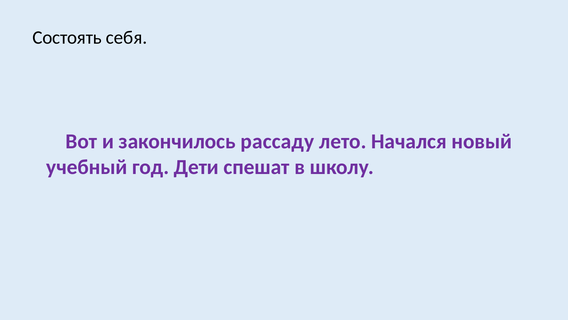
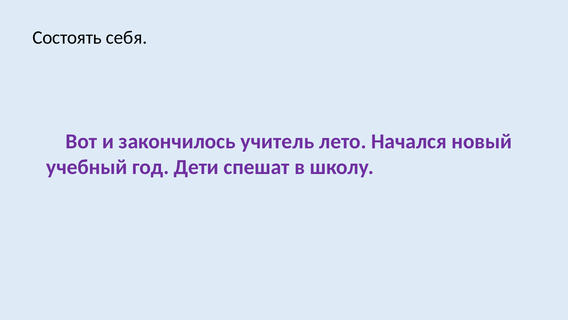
рассаду: рассаду -> учитель (277, 141)
